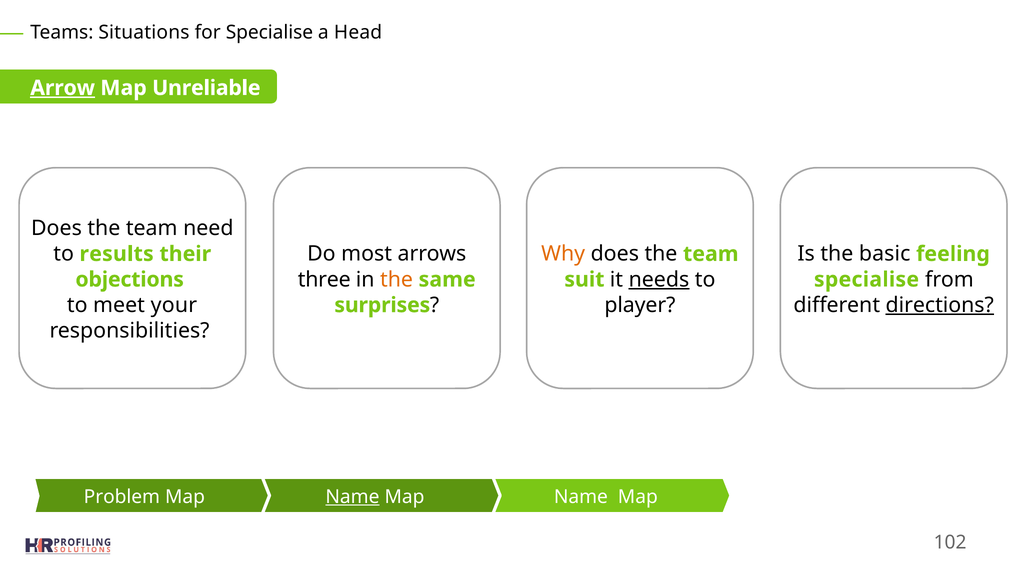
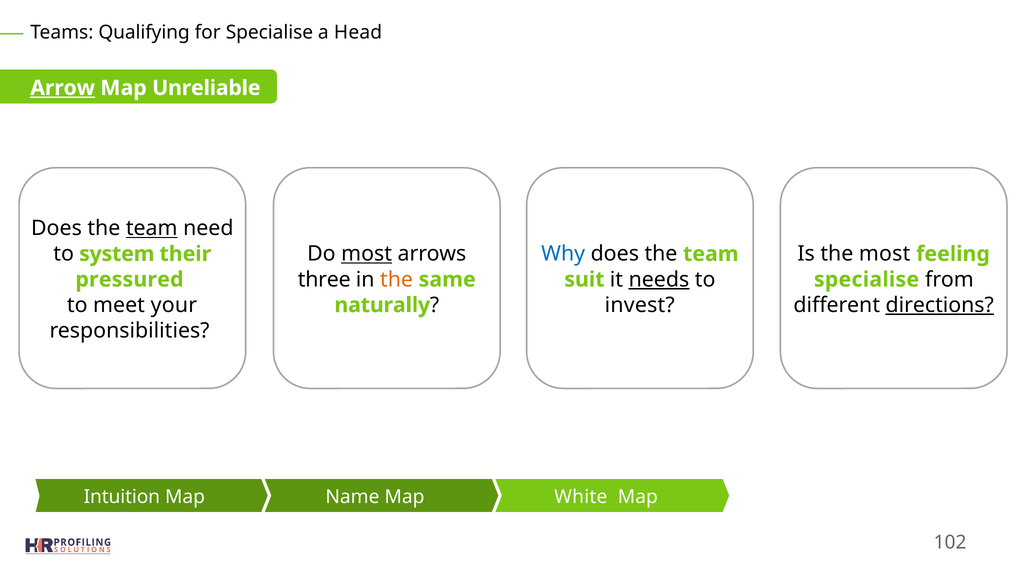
Situations: Situations -> Qualifying (144, 32)
team underline: none -> present (152, 228)
results: results -> system (117, 254)
most underline: none -> present (367, 254)
Why colour: orange -> blue (563, 254)
the basic: basic -> most (885, 254)
objections: objections -> pressured (129, 279)
player: player -> invest (640, 305)
surprises: surprises -> naturally (382, 305)
Problem: Problem -> Intuition (122, 496)
Name underline: present -> none (352, 496)
Name: Name -> White (581, 496)
